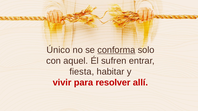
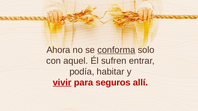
Único: Único -> Ahora (58, 50)
fiesta: fiesta -> podía (82, 72)
vivir underline: none -> present (62, 83)
resolver: resolver -> seguros (113, 83)
